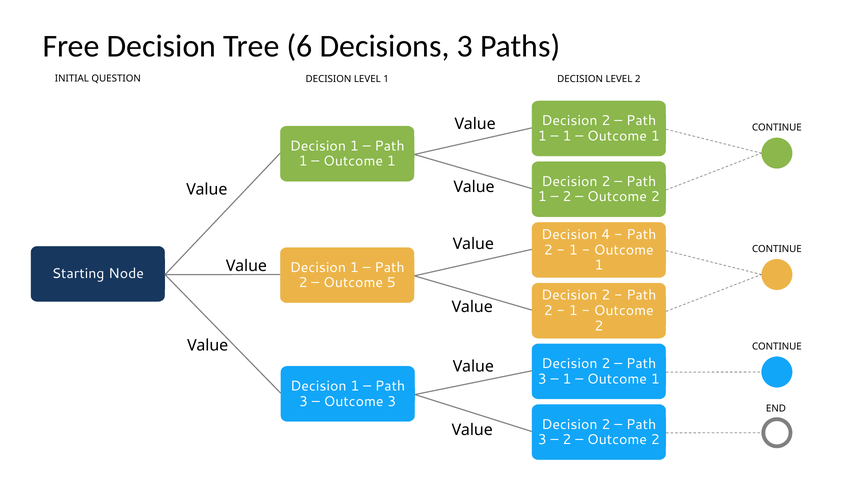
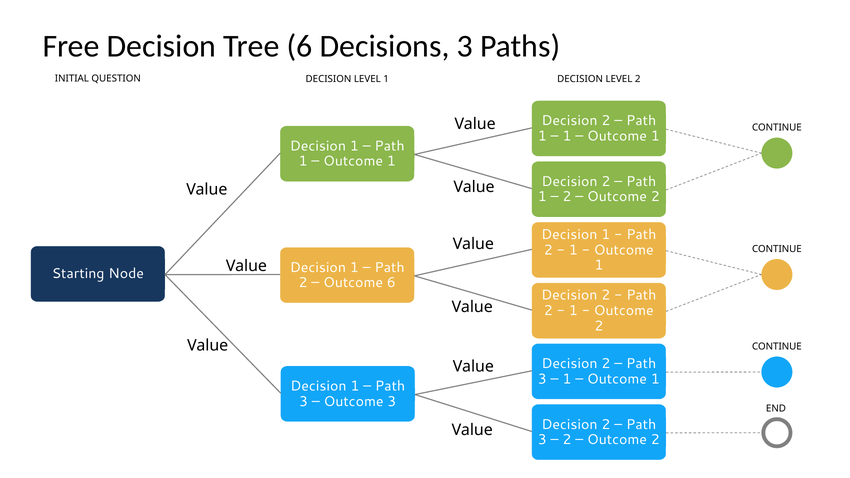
4: 4 -> 1 (606, 235)
Outcome 5: 5 -> 6 (391, 283)
